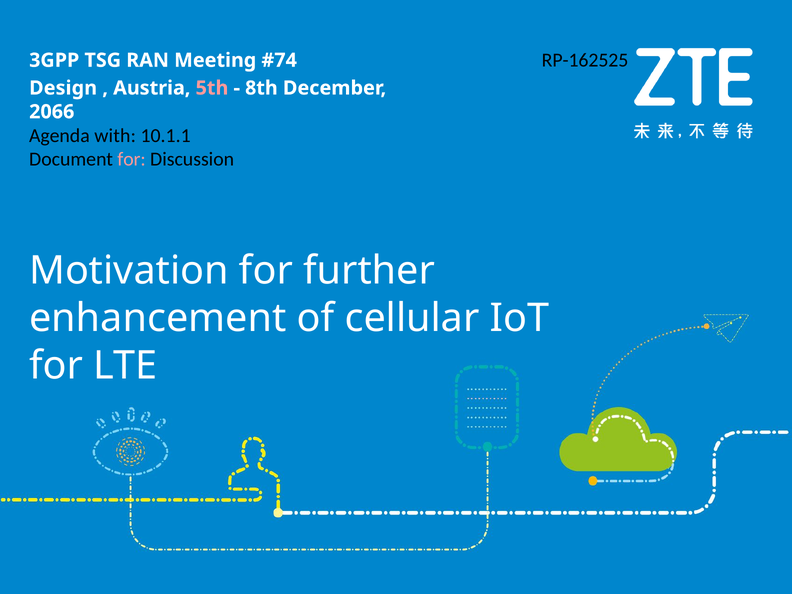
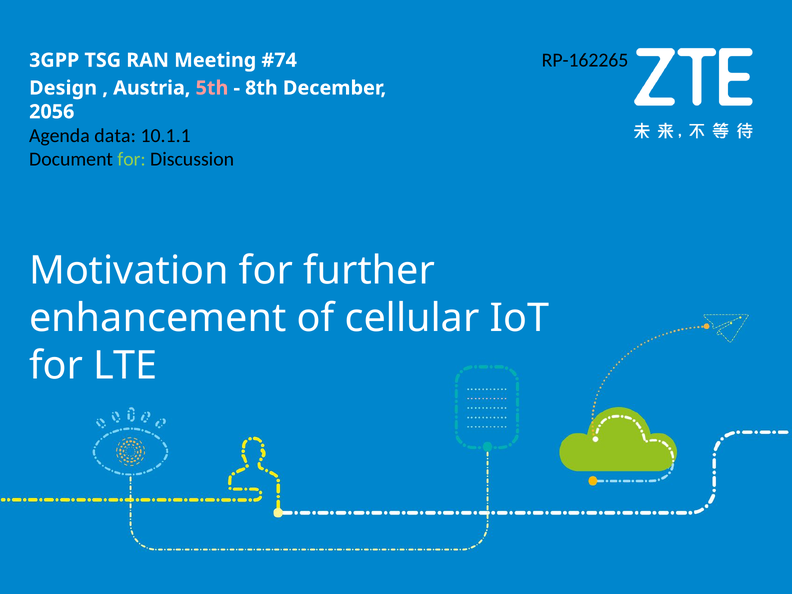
RP-162525: RP-162525 -> RP-162265 (585, 60)
2066: 2066 -> 2056 (52, 112)
with: with -> data (115, 136)
for colour: pink -> light green (132, 159)
